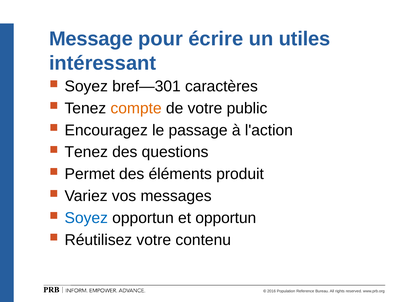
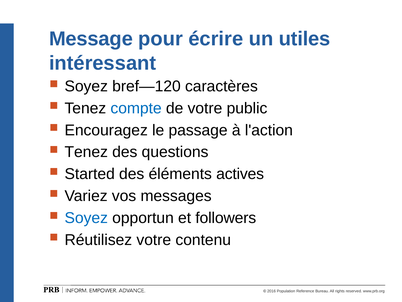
bref—301: bref—301 -> bref—120 (146, 86)
compte colour: orange -> blue (136, 108)
Permet: Permet -> Started (90, 174)
produit: produit -> actives (240, 174)
et opportun: opportun -> followers (226, 218)
